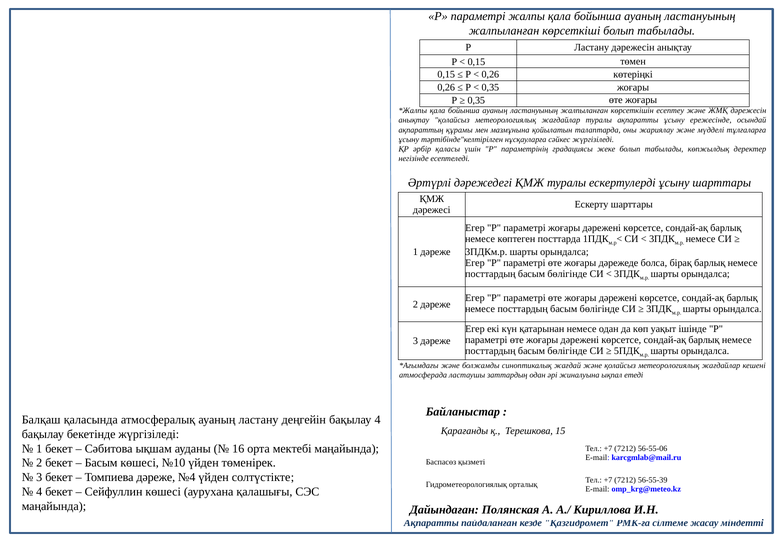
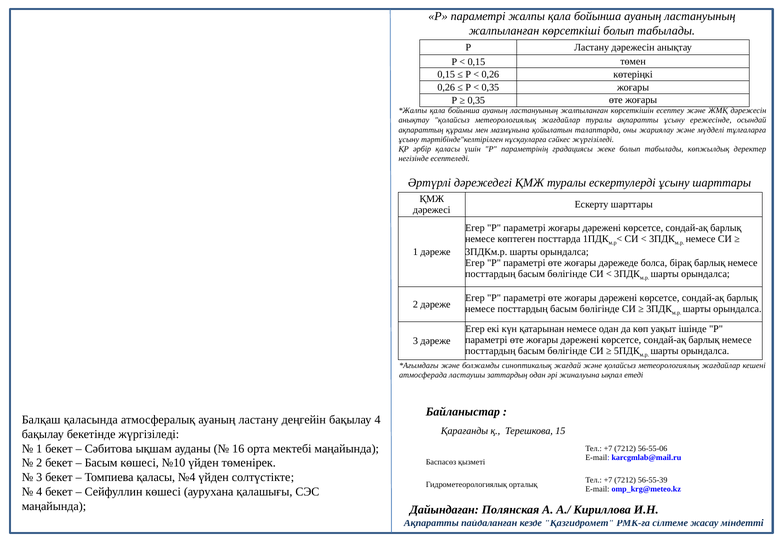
Томпиева дәреже: дәреже -> қаласы (156, 478)
